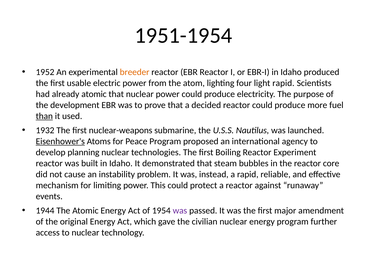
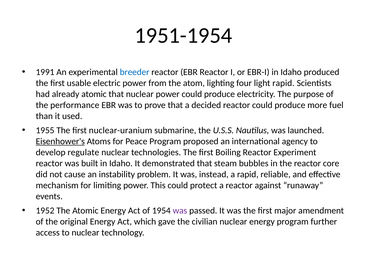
1952: 1952 -> 1991 (45, 72)
breeder colour: orange -> blue (135, 72)
development: development -> performance (75, 105)
than underline: present -> none (44, 116)
1932: 1932 -> 1955 (45, 131)
nuclear-weapons: nuclear-weapons -> nuclear-uranium (121, 131)
planning: planning -> regulate (83, 153)
1944: 1944 -> 1952 (45, 211)
